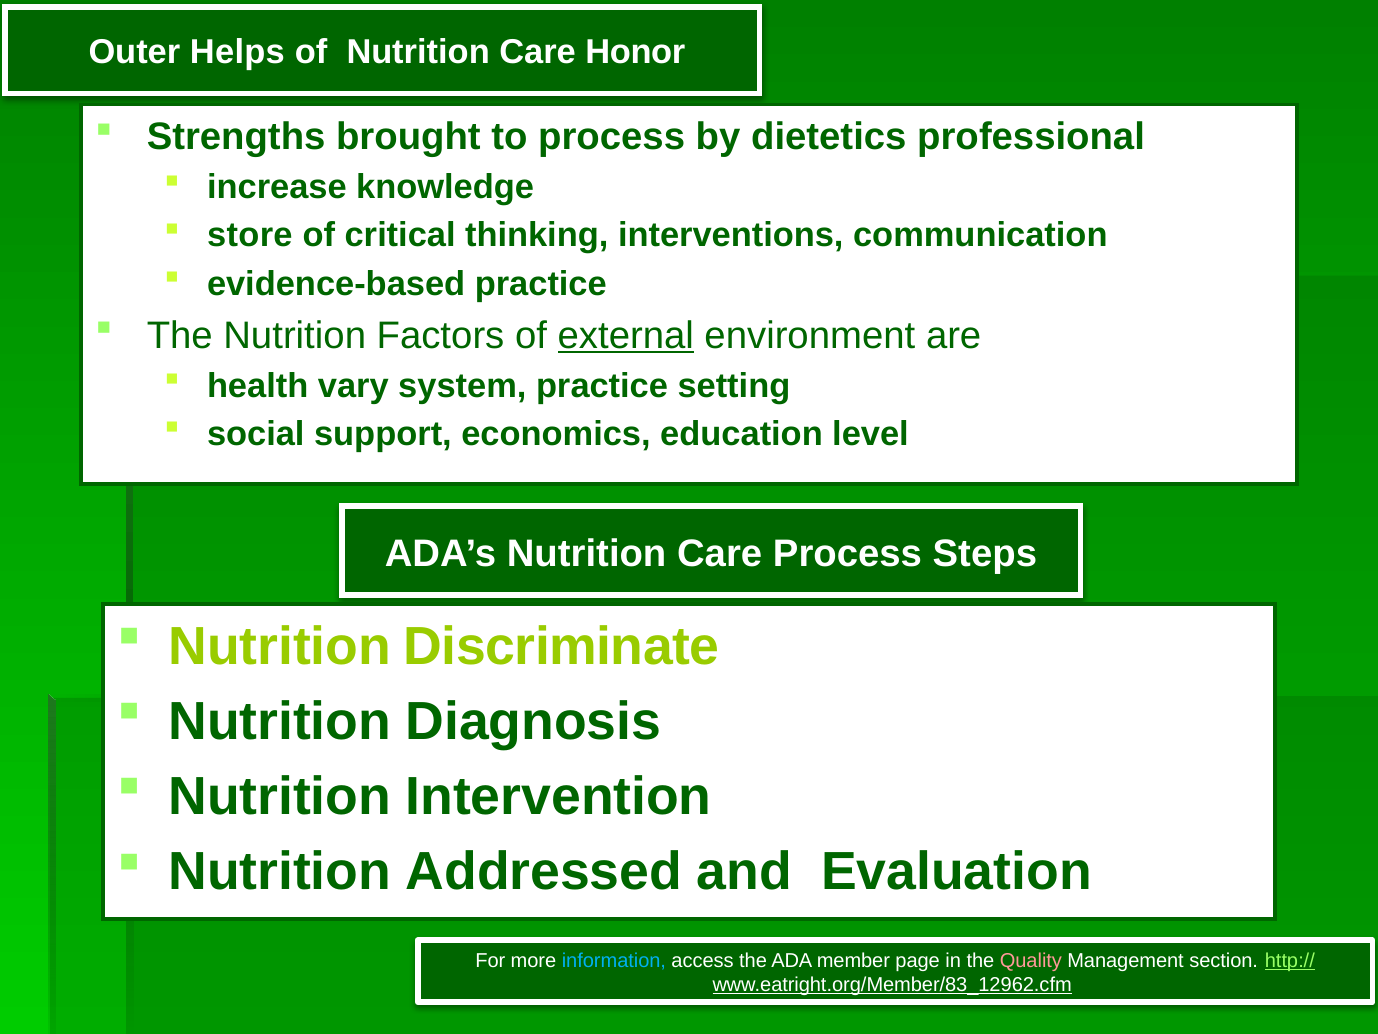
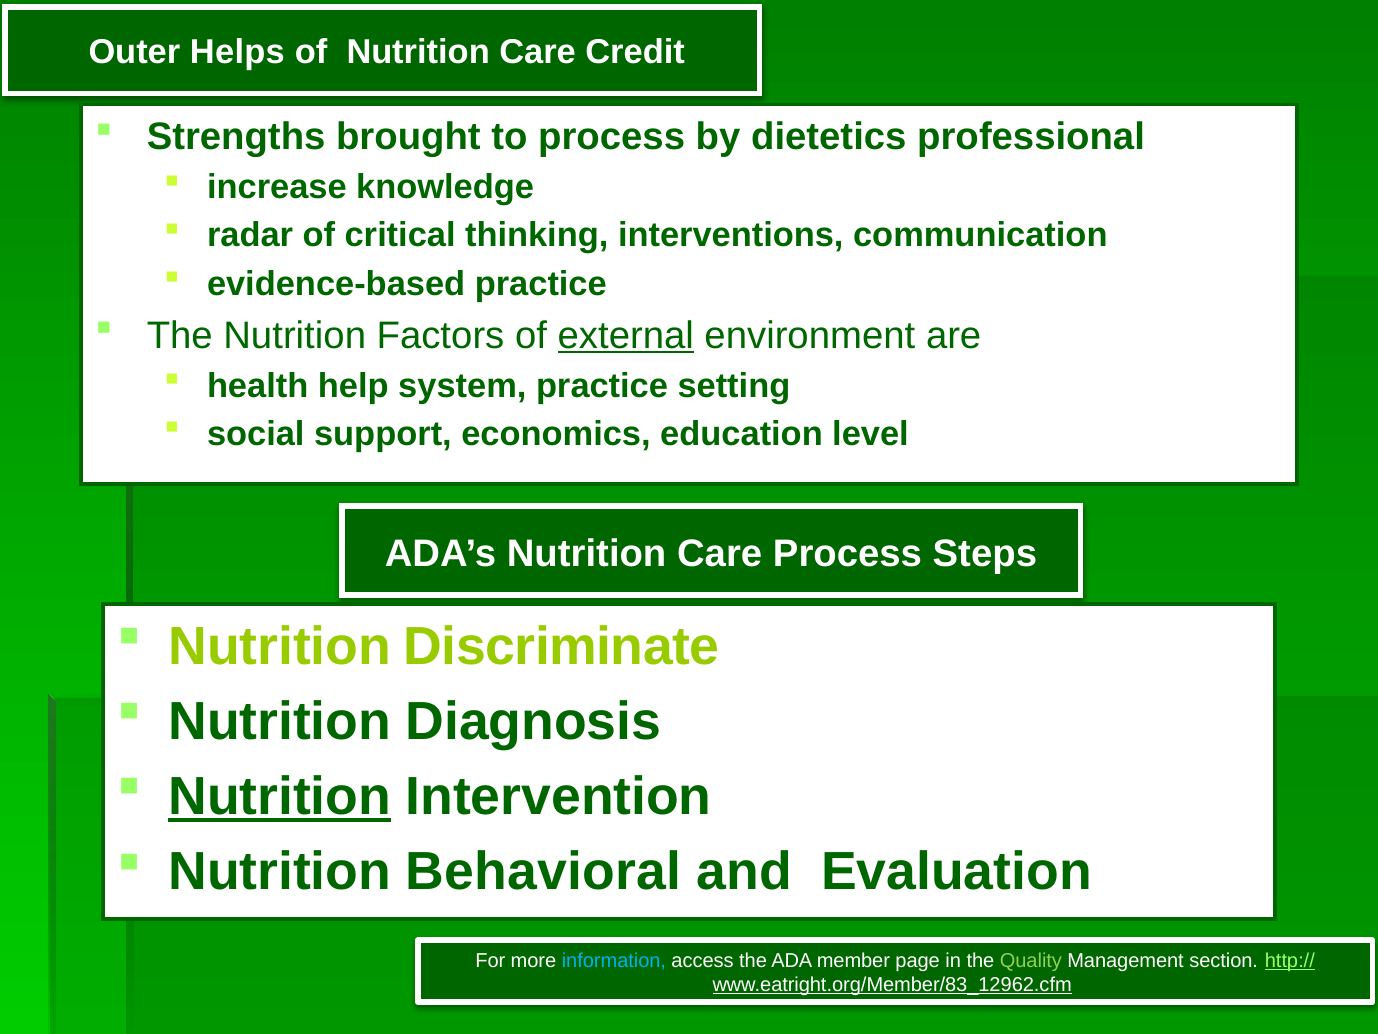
Honor: Honor -> Credit (635, 52)
store: store -> radar (250, 235)
vary: vary -> help (353, 385)
Nutrition underline: none -> present (280, 797)
Addressed: Addressed -> Behavioral (544, 872)
Quality colour: pink -> light green (1031, 960)
